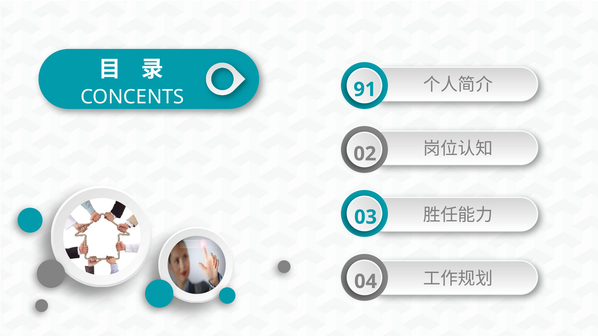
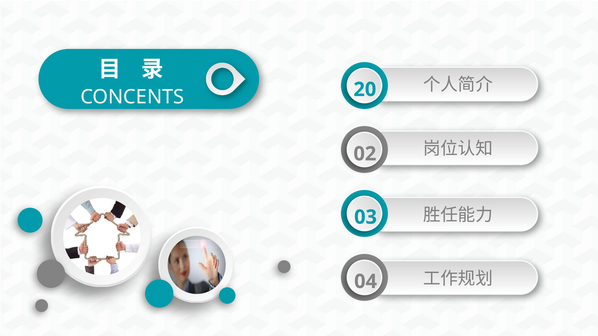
91: 91 -> 20 (365, 90)
